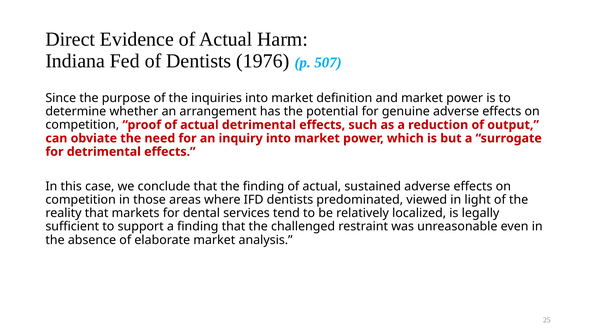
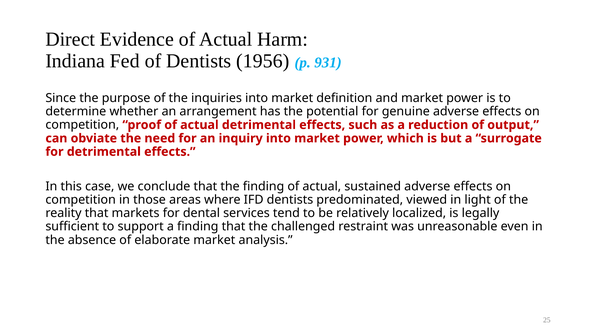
1976: 1976 -> 1956 (263, 61)
507: 507 -> 931 (328, 62)
